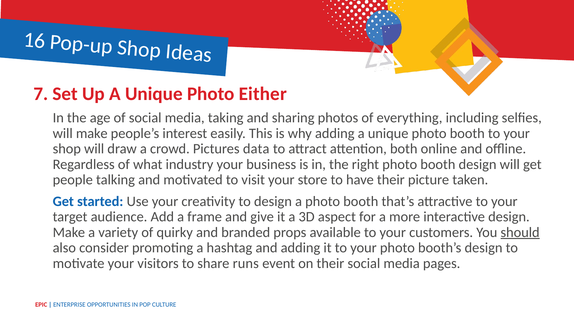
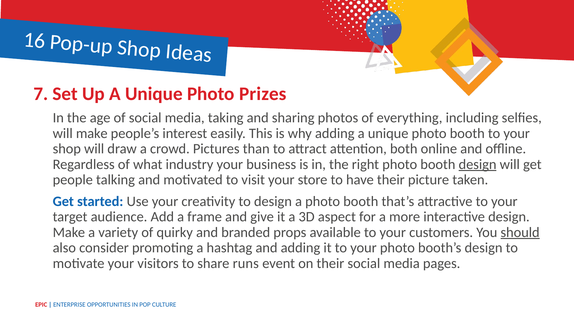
Either: Either -> Prizes (263, 94)
data: data -> than (256, 149)
design underline: none -> present (478, 164)
